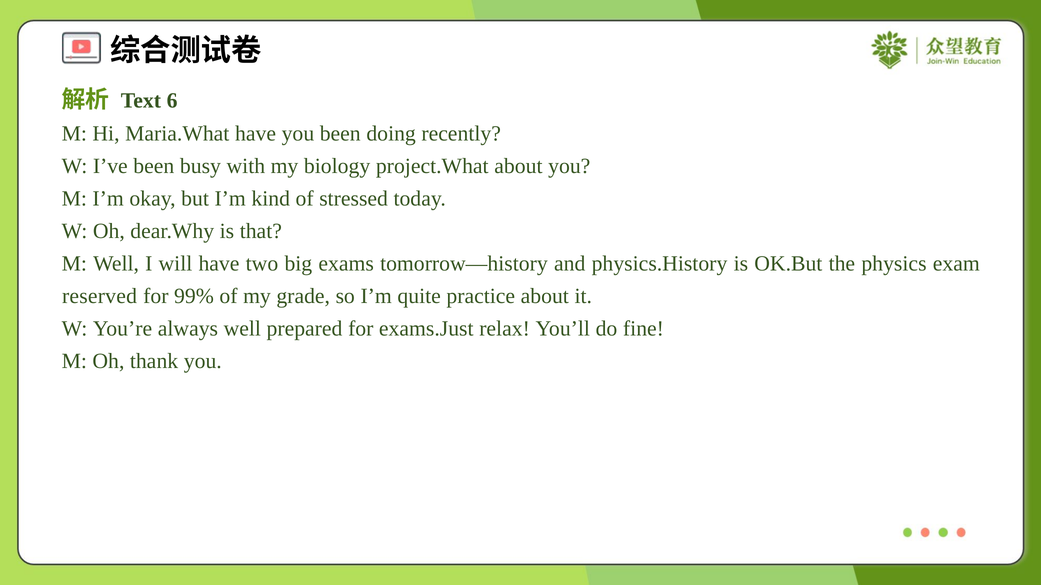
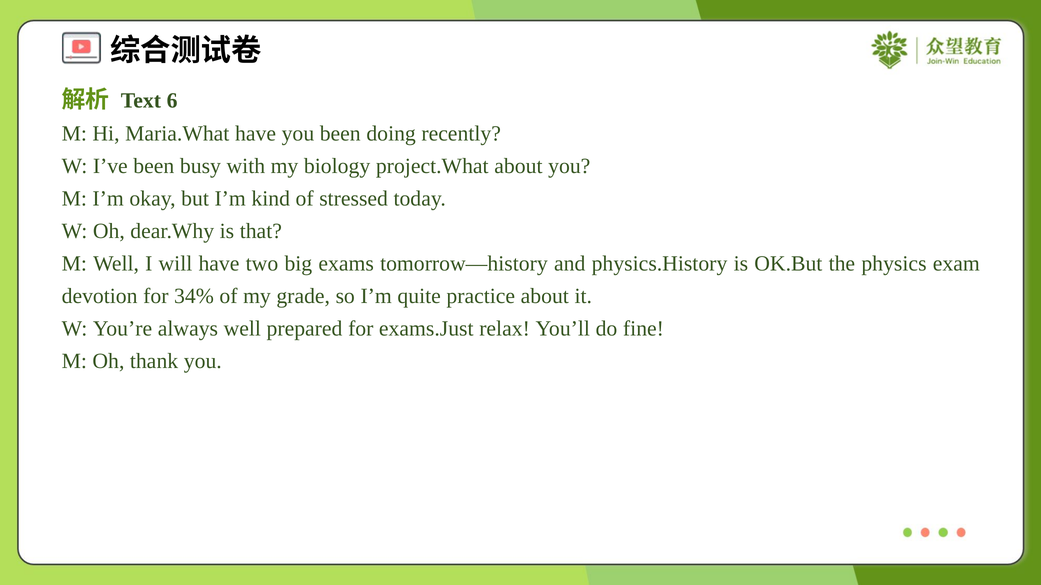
reserved: reserved -> devotion (100, 296)
99%: 99% -> 34% (194, 296)
